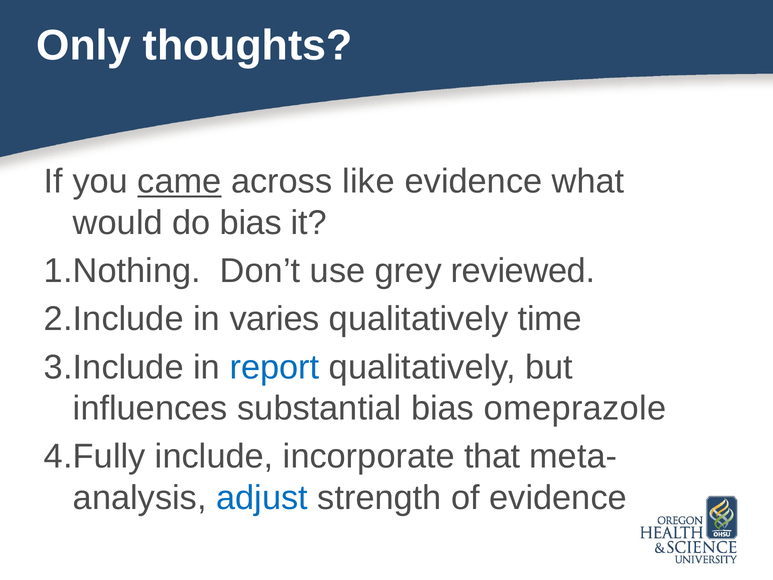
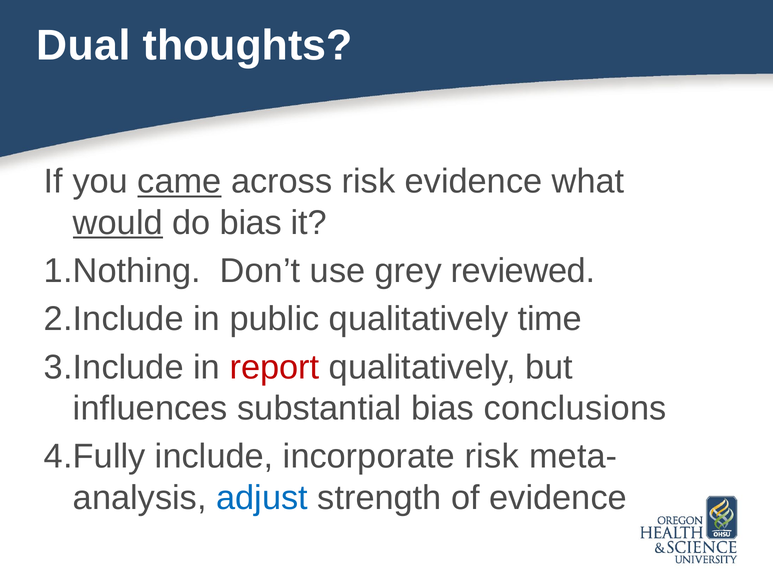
Only: Only -> Dual (84, 45)
across like: like -> risk (368, 181)
would underline: none -> present (118, 223)
varies: varies -> public (274, 319)
report colour: blue -> red (274, 367)
omeprazole: omeprazole -> conclusions (575, 408)
incorporate that: that -> risk (492, 456)
